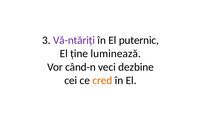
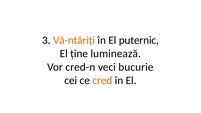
Vă-ntăriți colour: purple -> orange (74, 40)
când-n: când-n -> cred-n (80, 67)
dezbine: dezbine -> bucurie (136, 67)
